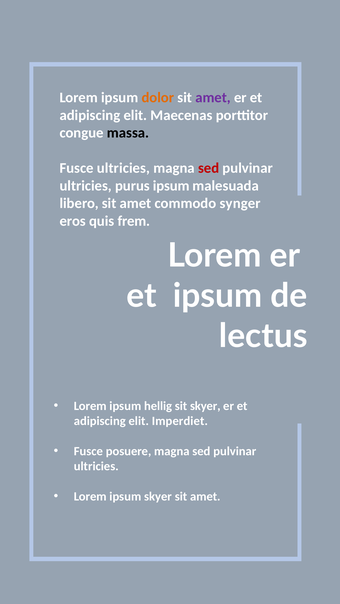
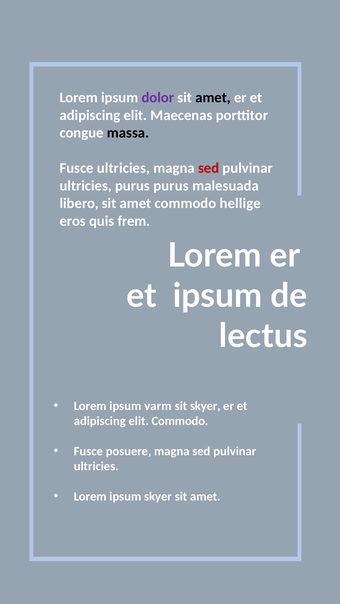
dolor colour: orange -> purple (158, 98)
amet colour: purple -> black (213, 98)
purus ipsum: ipsum -> purus (171, 186)
synger: synger -> hellige (240, 203)
hellig: hellig -> varm (158, 406)
elit Imperdiet: Imperdiet -> Commodo (180, 421)
